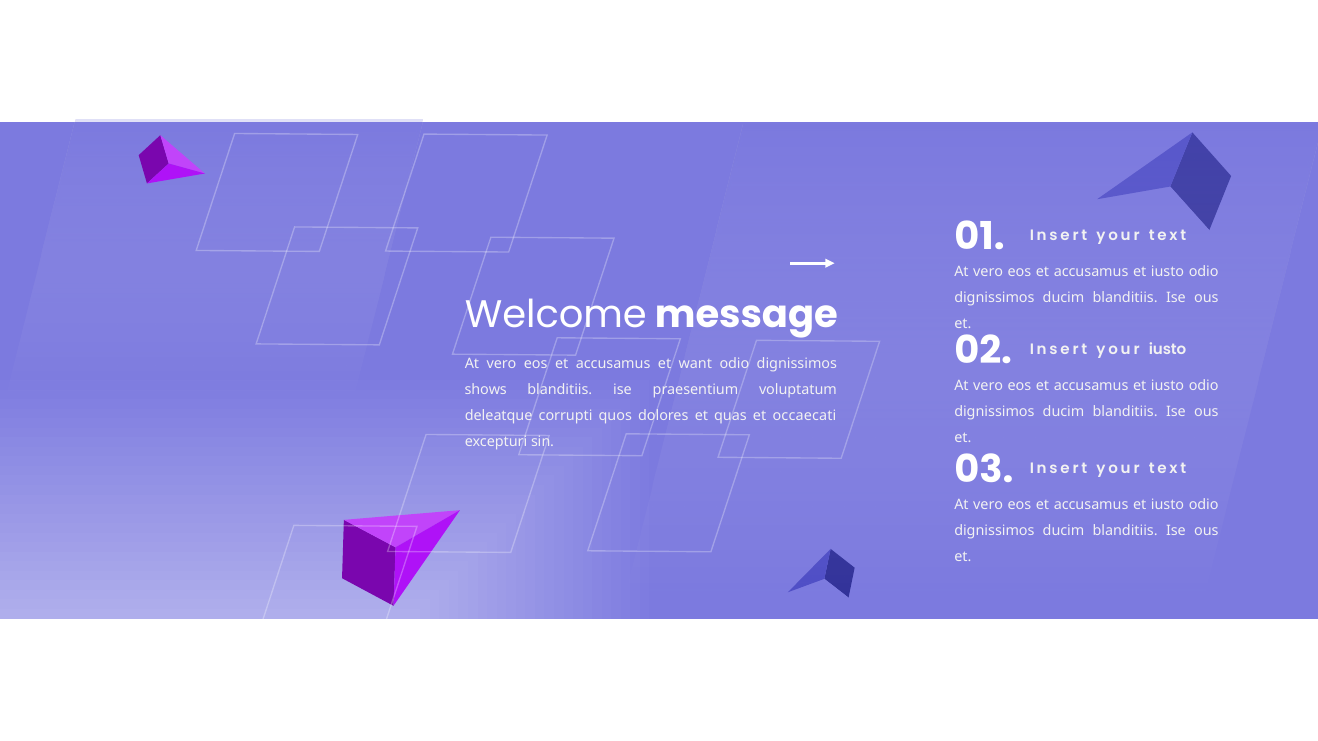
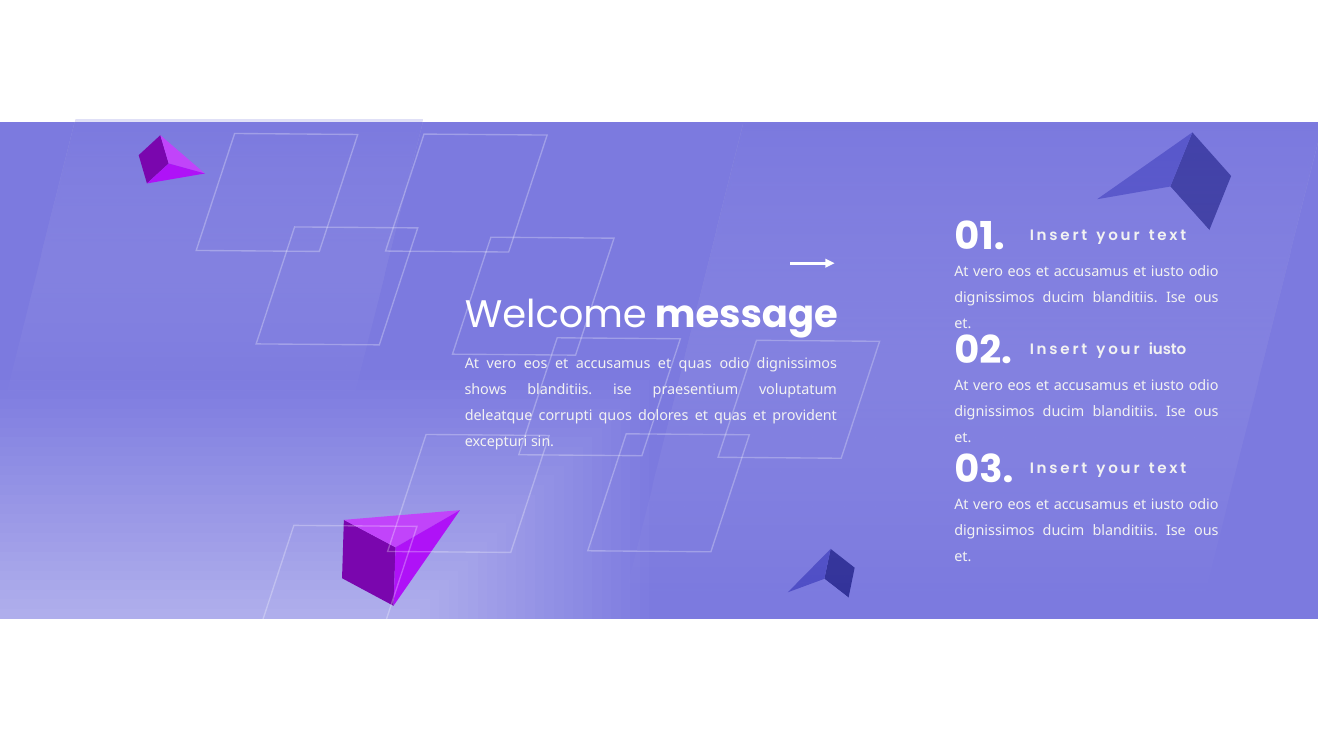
accusamus et want: want -> quas (695, 364)
occaecati: occaecati -> provident (805, 416)
